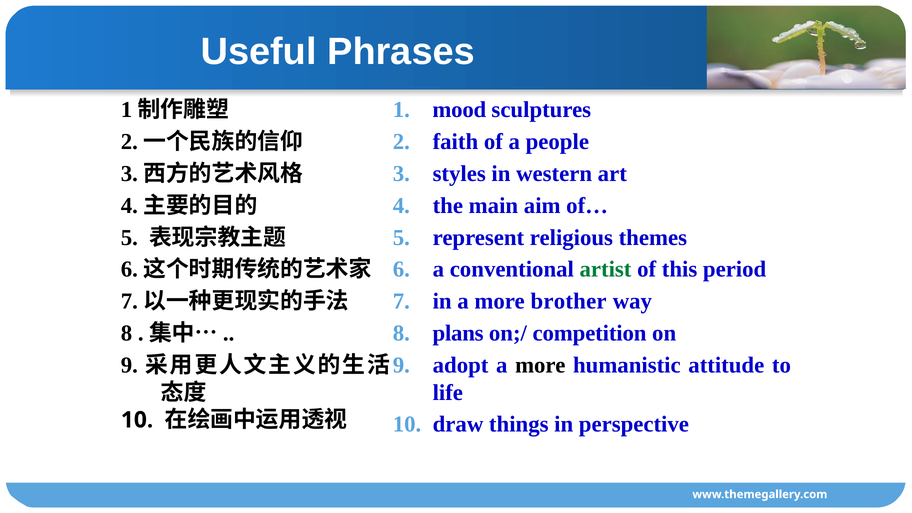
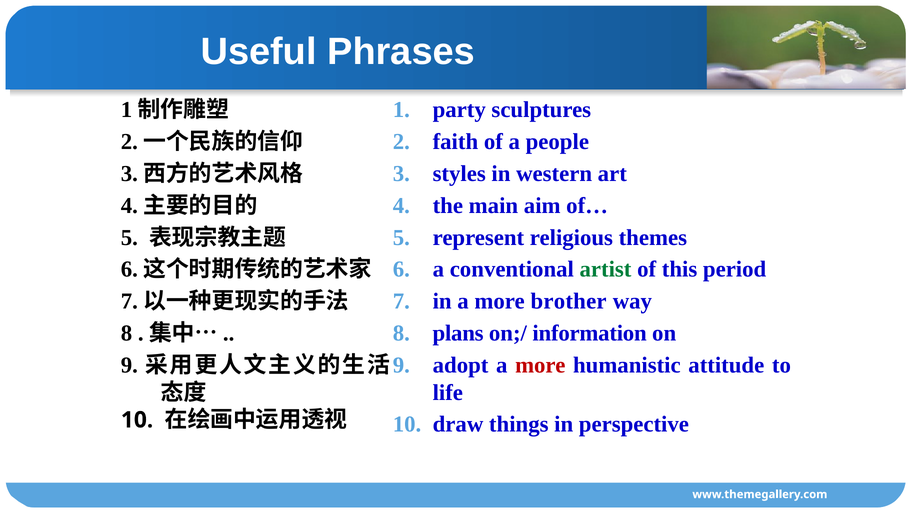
mood: mood -> party (459, 110)
competition: competition -> information (590, 333)
more colour: black -> red (540, 365)
